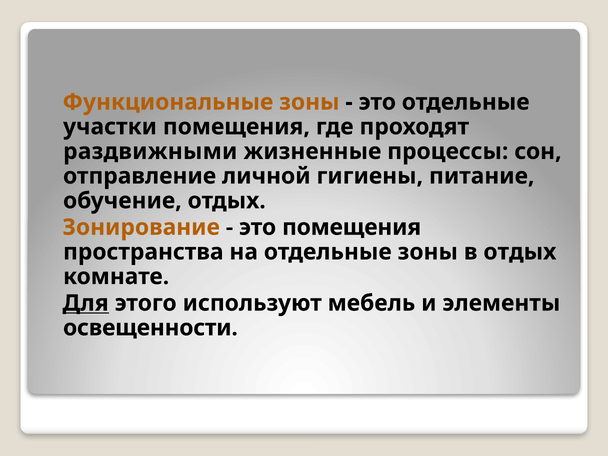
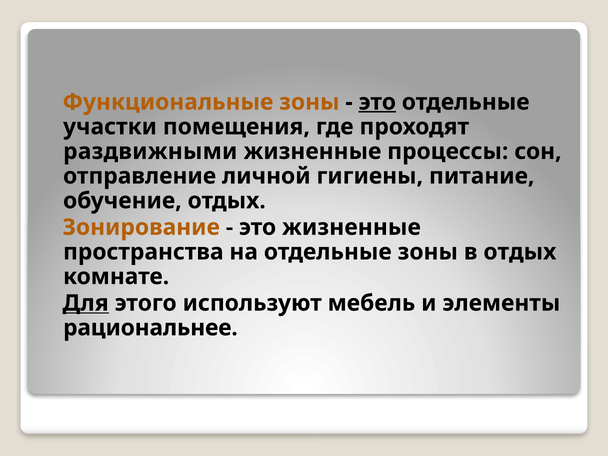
это underline: none -> present (377, 102)
это помещения: помещения -> жизненные (351, 227)
освещенности: освещенности -> рациональнее (150, 328)
